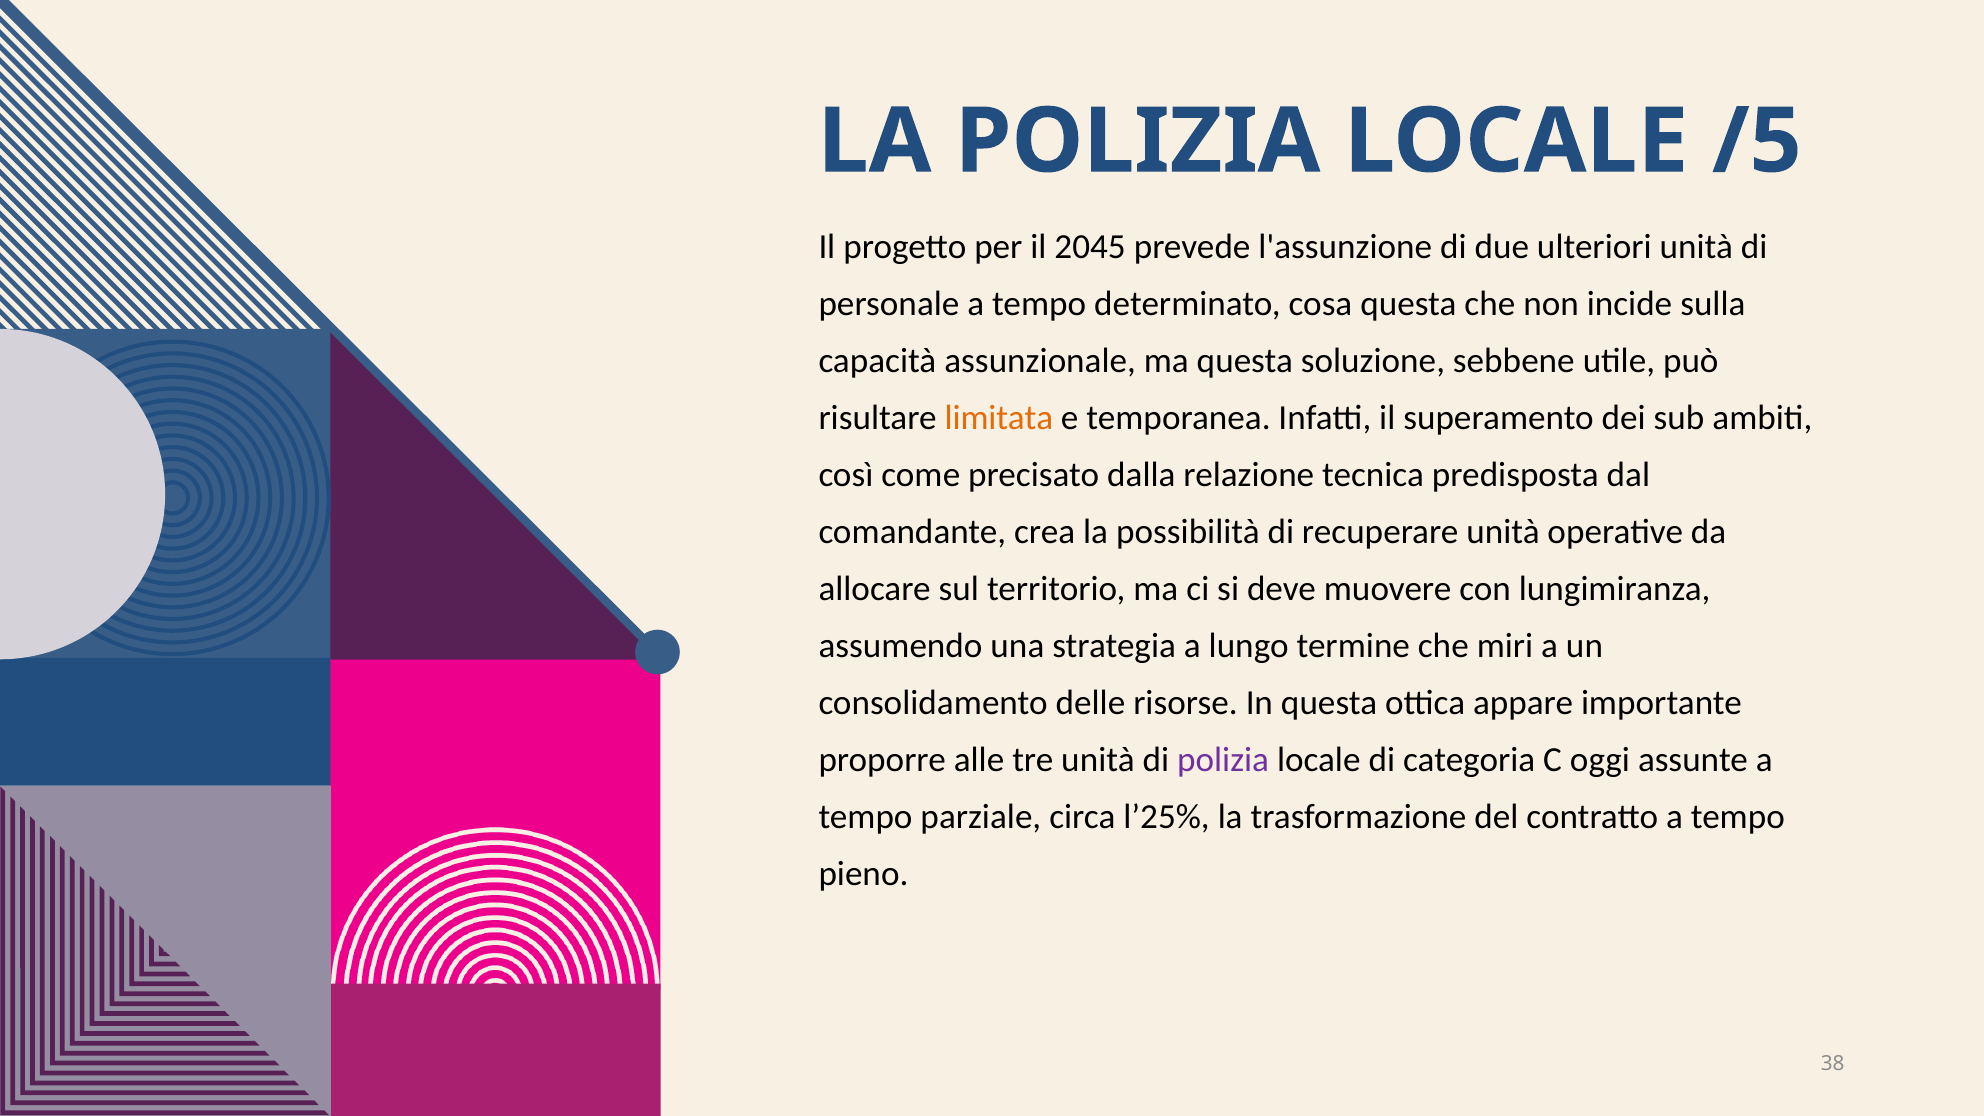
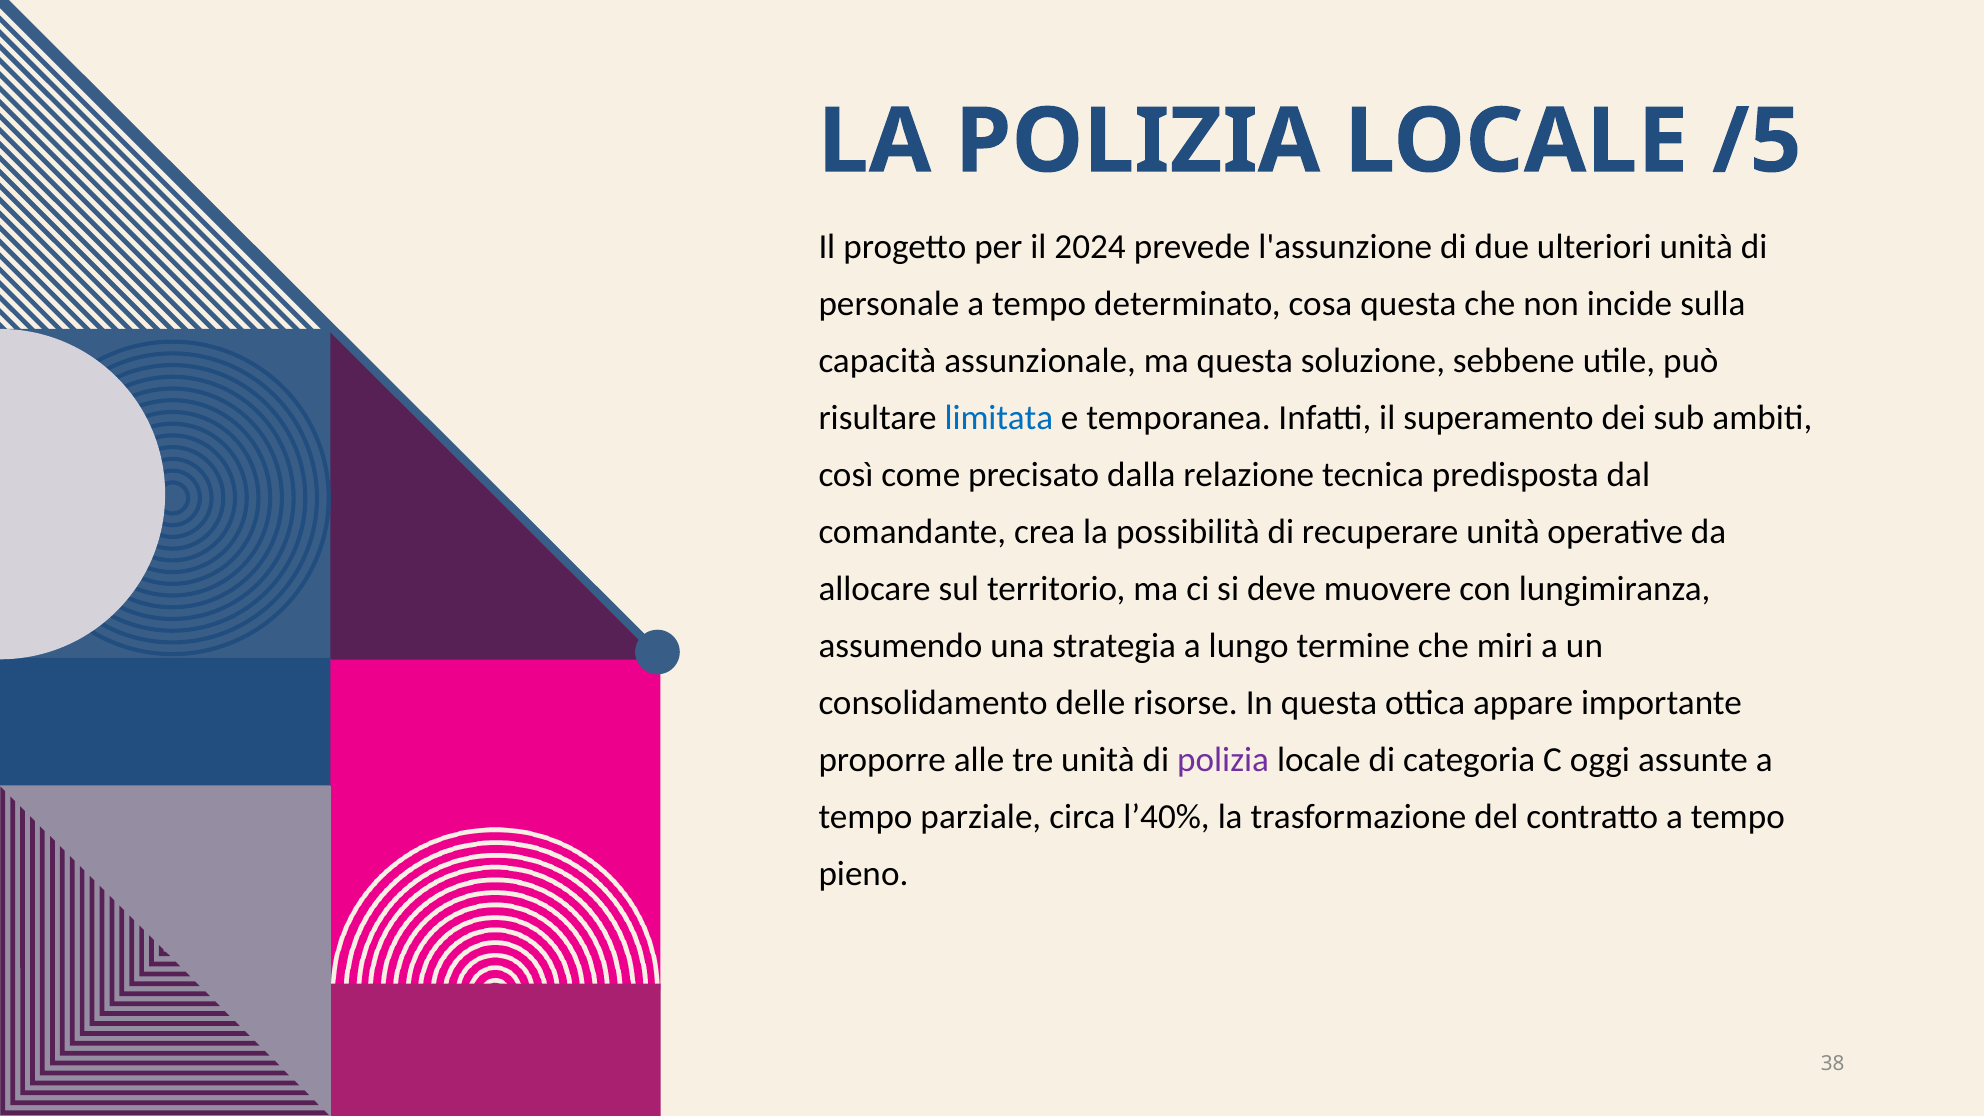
2045: 2045 -> 2024 (1090, 247)
limitata colour: orange -> blue (999, 418)
l’25%: l’25% -> l’40% (1167, 817)
